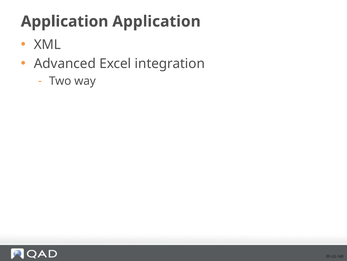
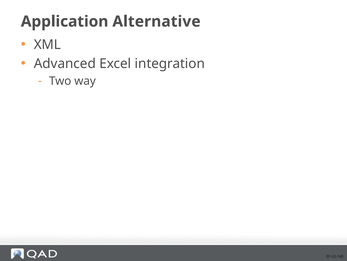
Application Application: Application -> Alternative (156, 21)
